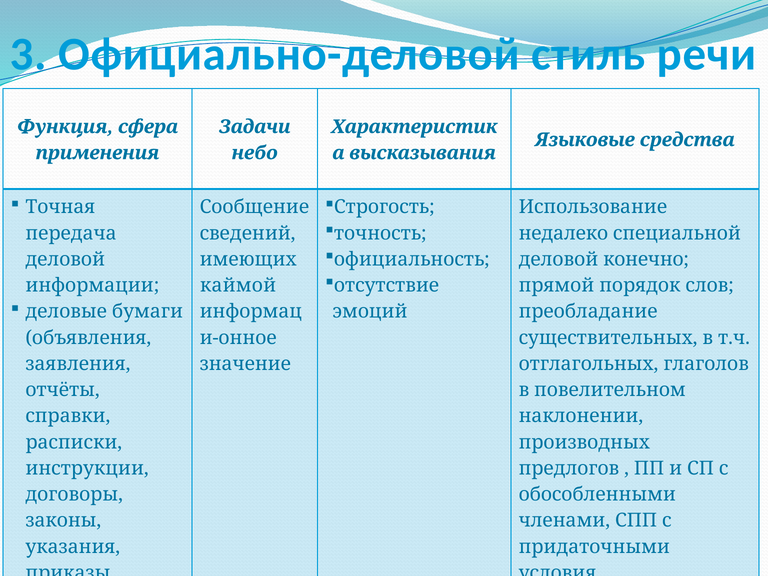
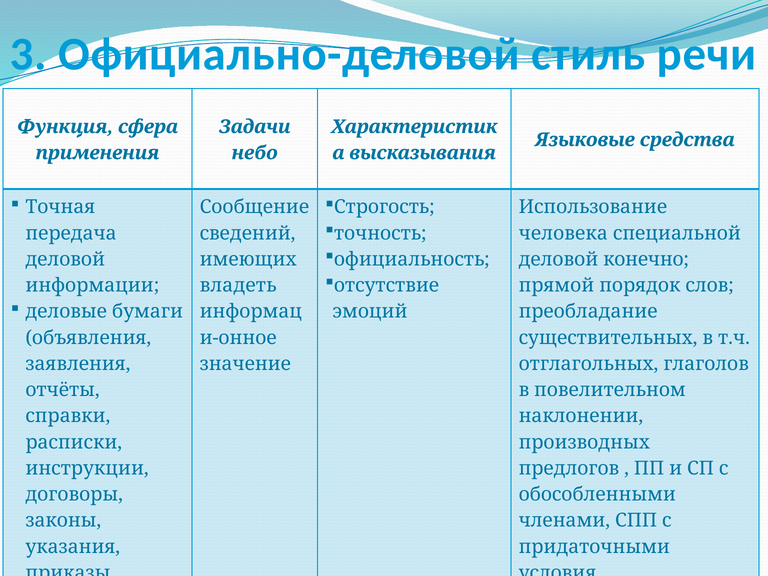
недалеко: недалеко -> человека (563, 233)
каймой: каймой -> владеть (238, 285)
